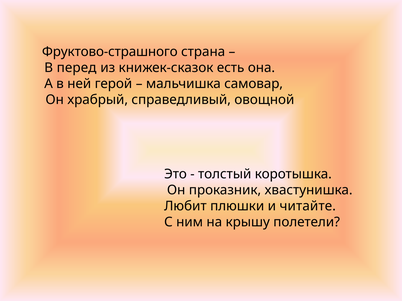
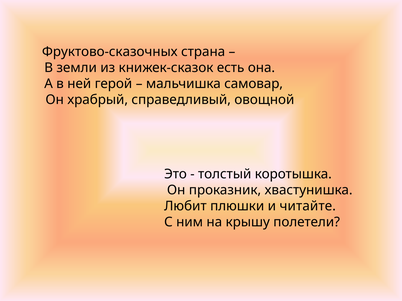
Фруктово-страшного: Фруктово-страшного -> Фруктово-сказочных (110, 52)
перед: перед -> земли (77, 68)
